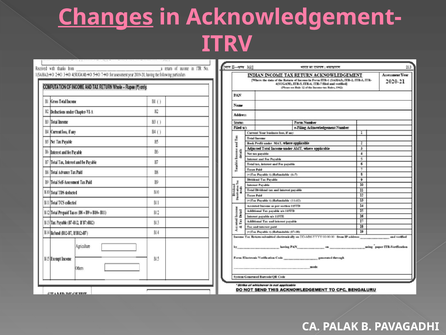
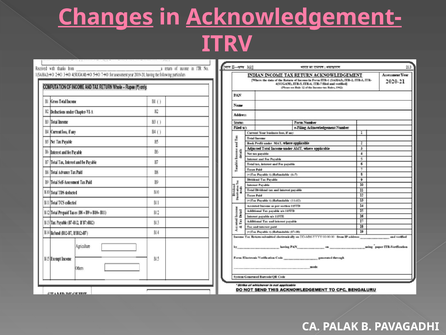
Acknowledgement- underline: none -> present (294, 17)
